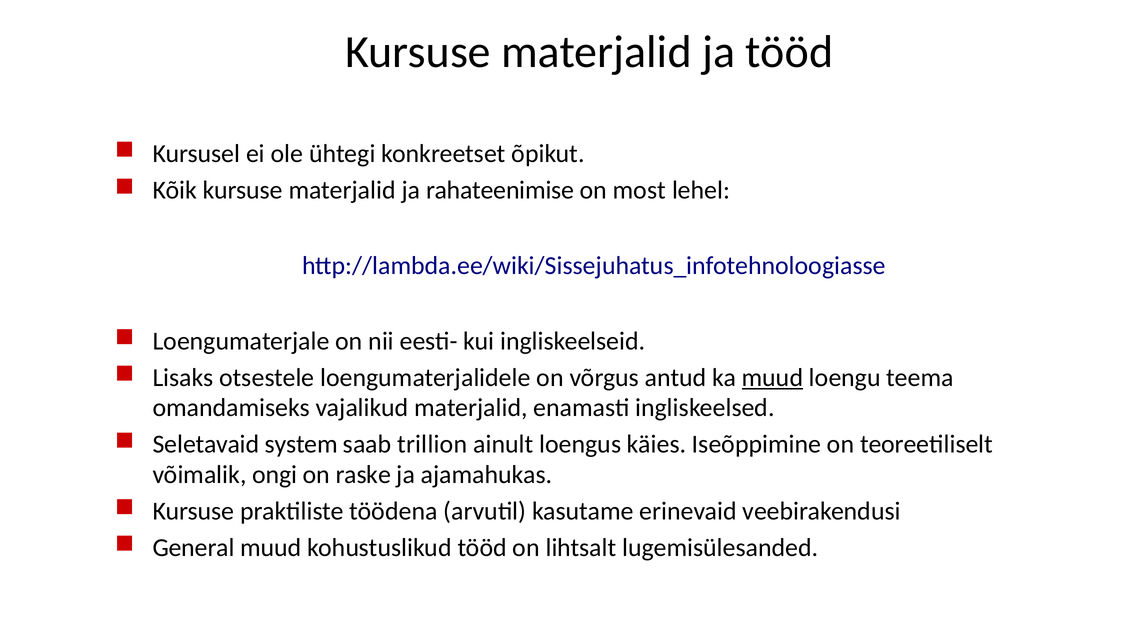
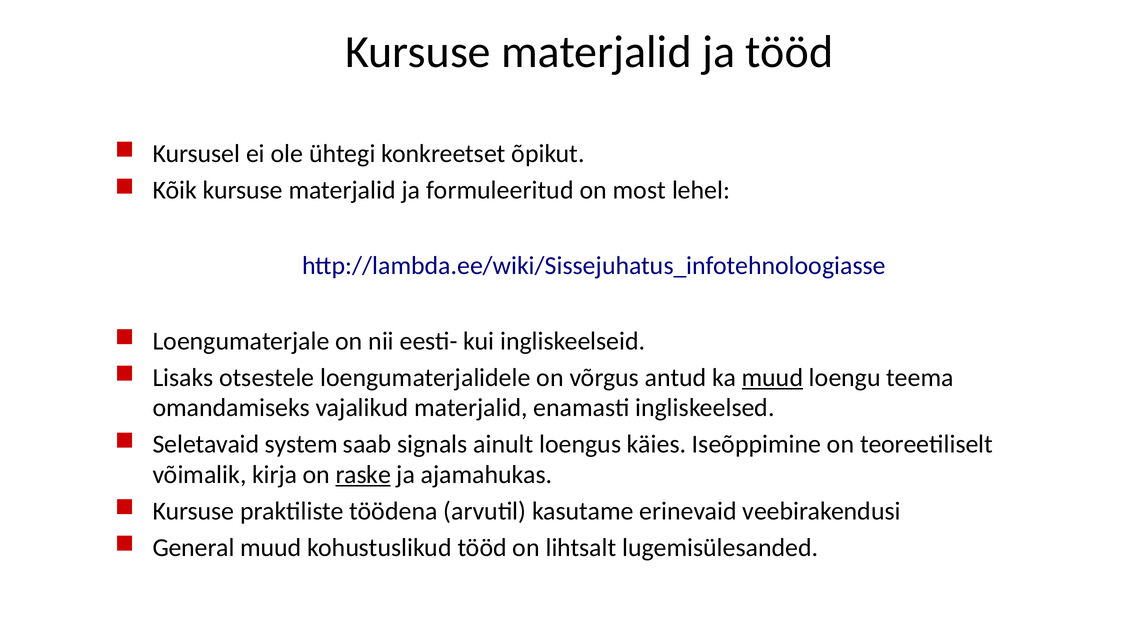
rahateenimise: rahateenimise -> formuleeritud (500, 190)
trillion: trillion -> signals (432, 444)
ongi: ongi -> kirja (275, 474)
raske underline: none -> present (363, 474)
